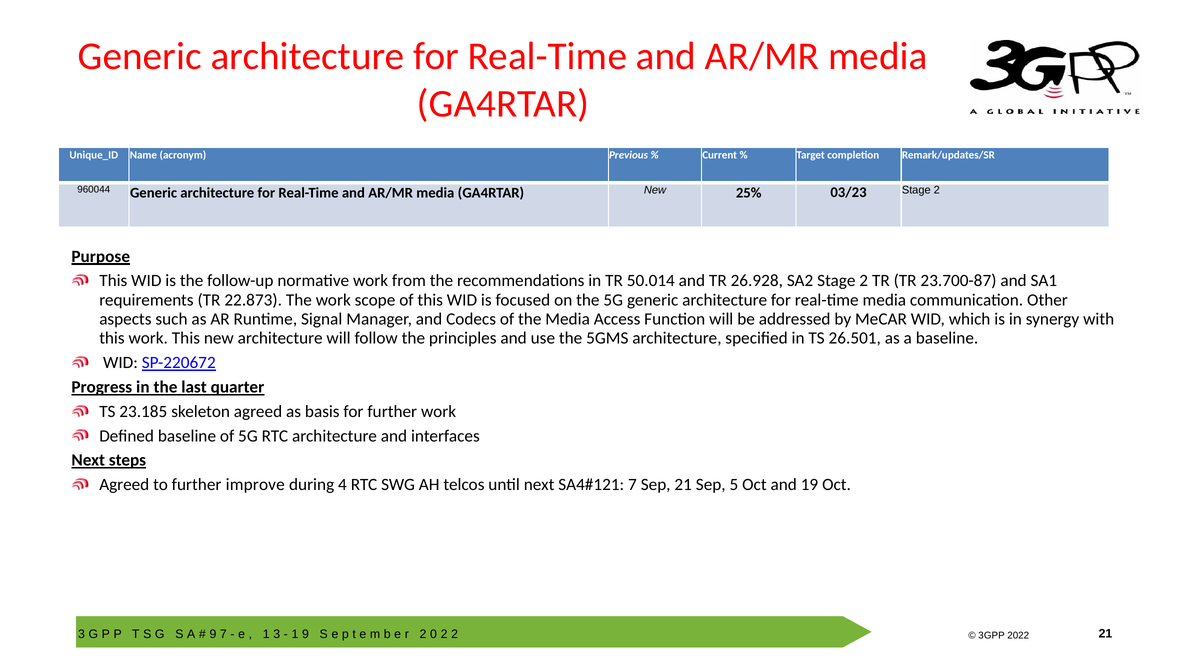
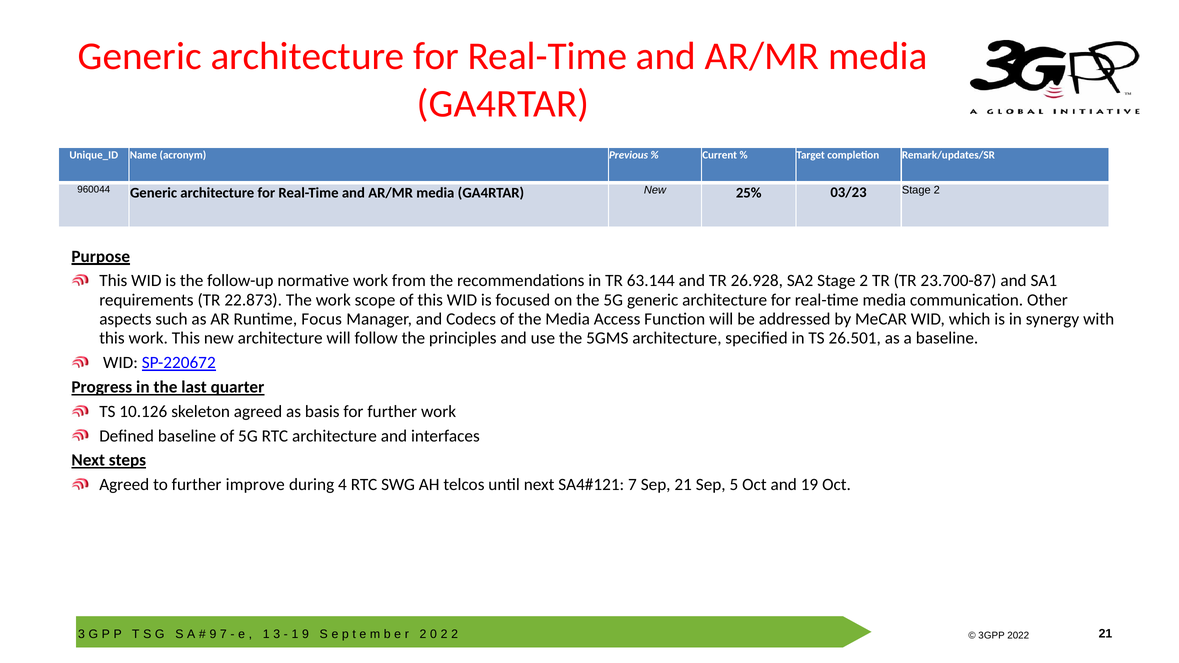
50.014: 50.014 -> 63.144 (651, 281)
Signal: Signal -> Focus (322, 319)
23.185: 23.185 -> 10.126 (143, 412)
